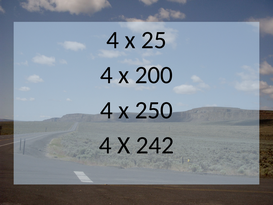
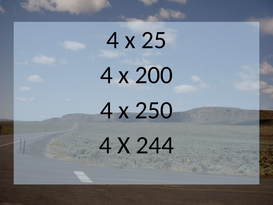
242: 242 -> 244 (155, 145)
